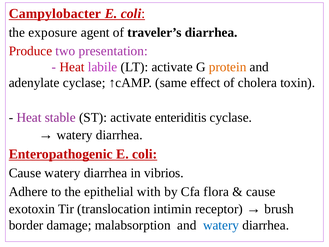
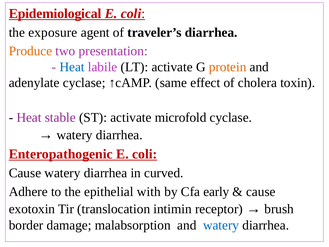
Campylobacter: Campylobacter -> Epidemiological (55, 14)
Produce colour: red -> orange (30, 51)
Heat colour: red -> blue (72, 67)
enteriditis: enteriditis -> microfold (181, 117)
vibrios: vibrios -> curved (164, 173)
flora: flora -> early (216, 192)
